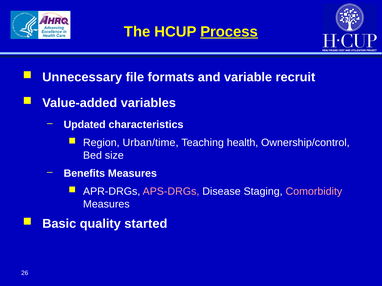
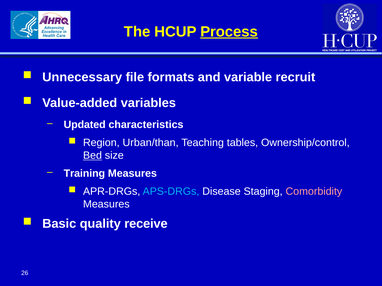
Urban/time: Urban/time -> Urban/than (151, 143)
health: health -> tables (242, 143)
Bed underline: none -> present (92, 156)
Benefits: Benefits -> Training (84, 174)
APS-DRGs colour: pink -> light blue (171, 192)
started: started -> receive (146, 224)
